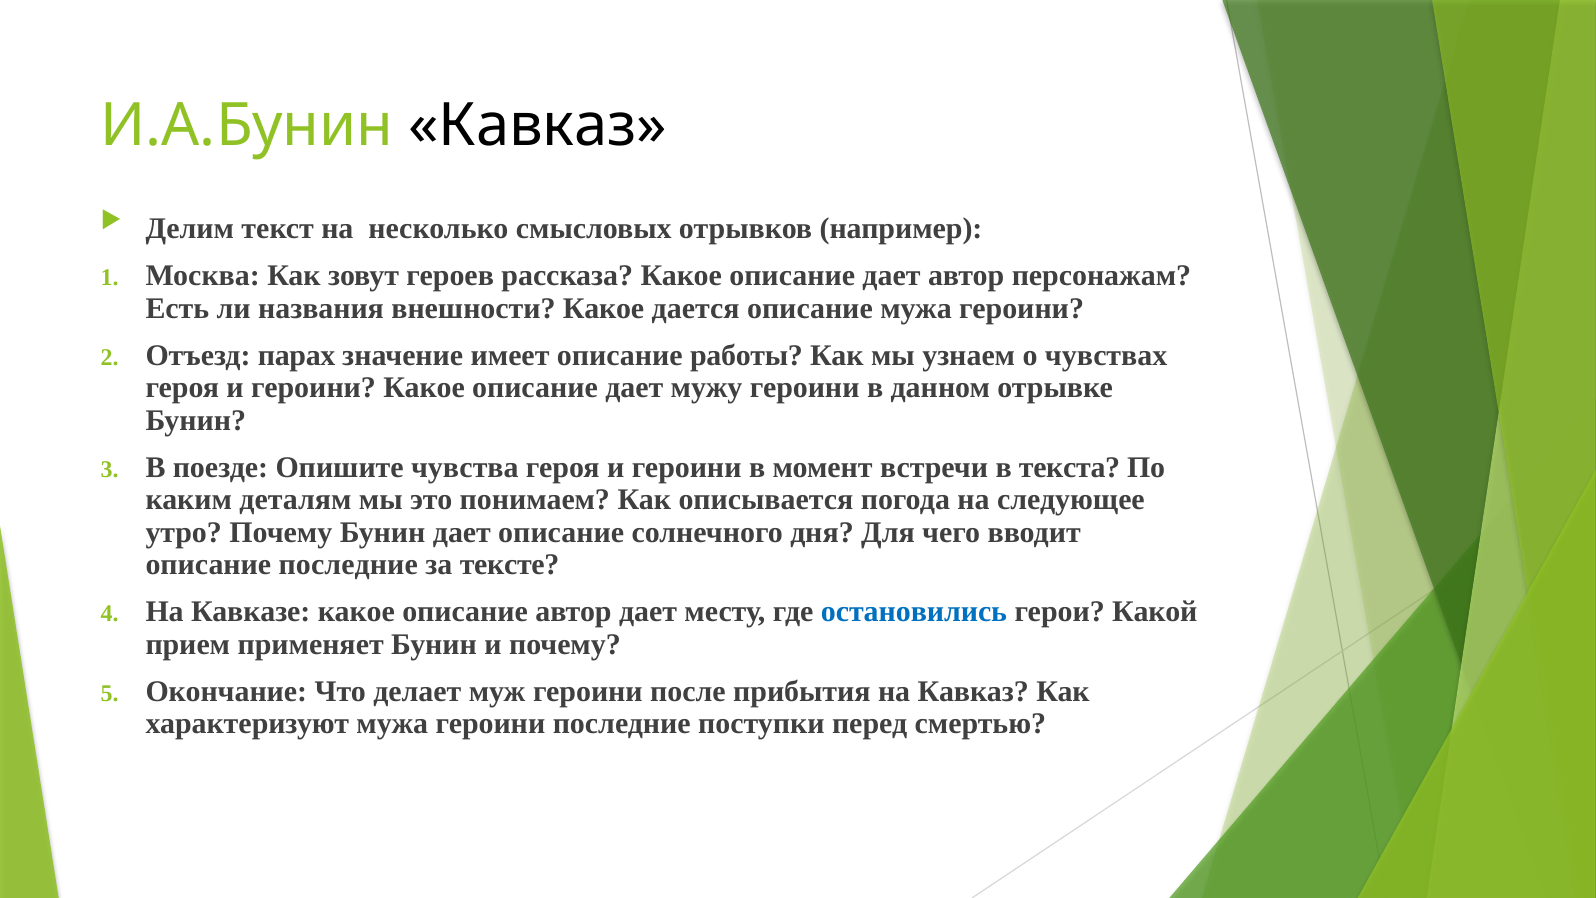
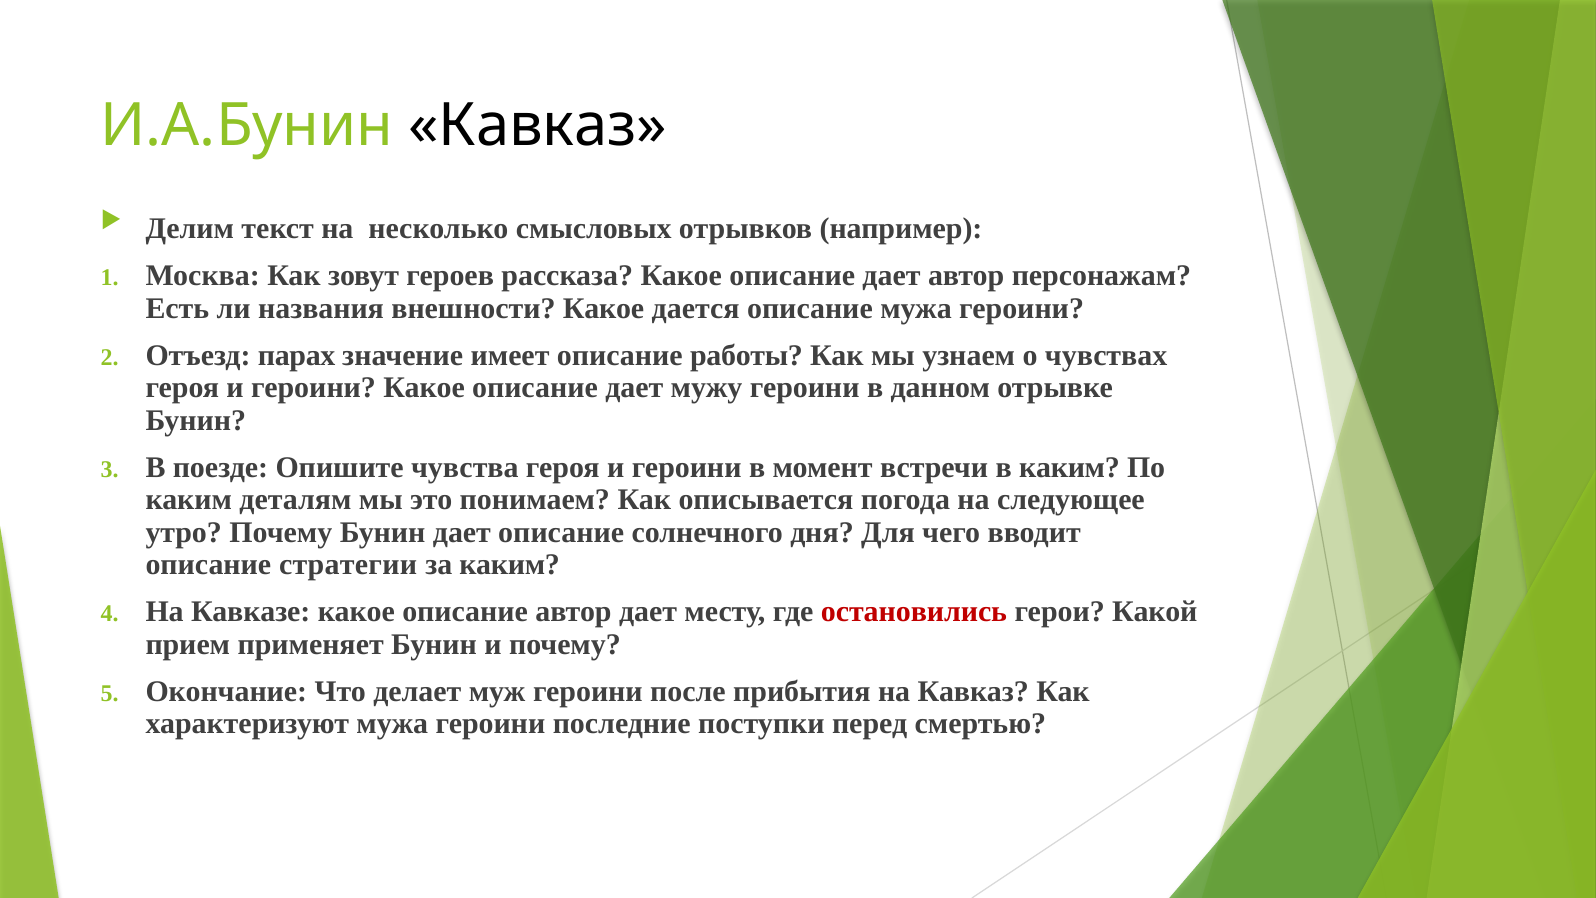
в текста: текста -> каким (1069, 467)
описание последние: последние -> стратегии (348, 564)
за тексте: тексте -> каким (510, 564)
остановились colour: blue -> red (914, 612)
